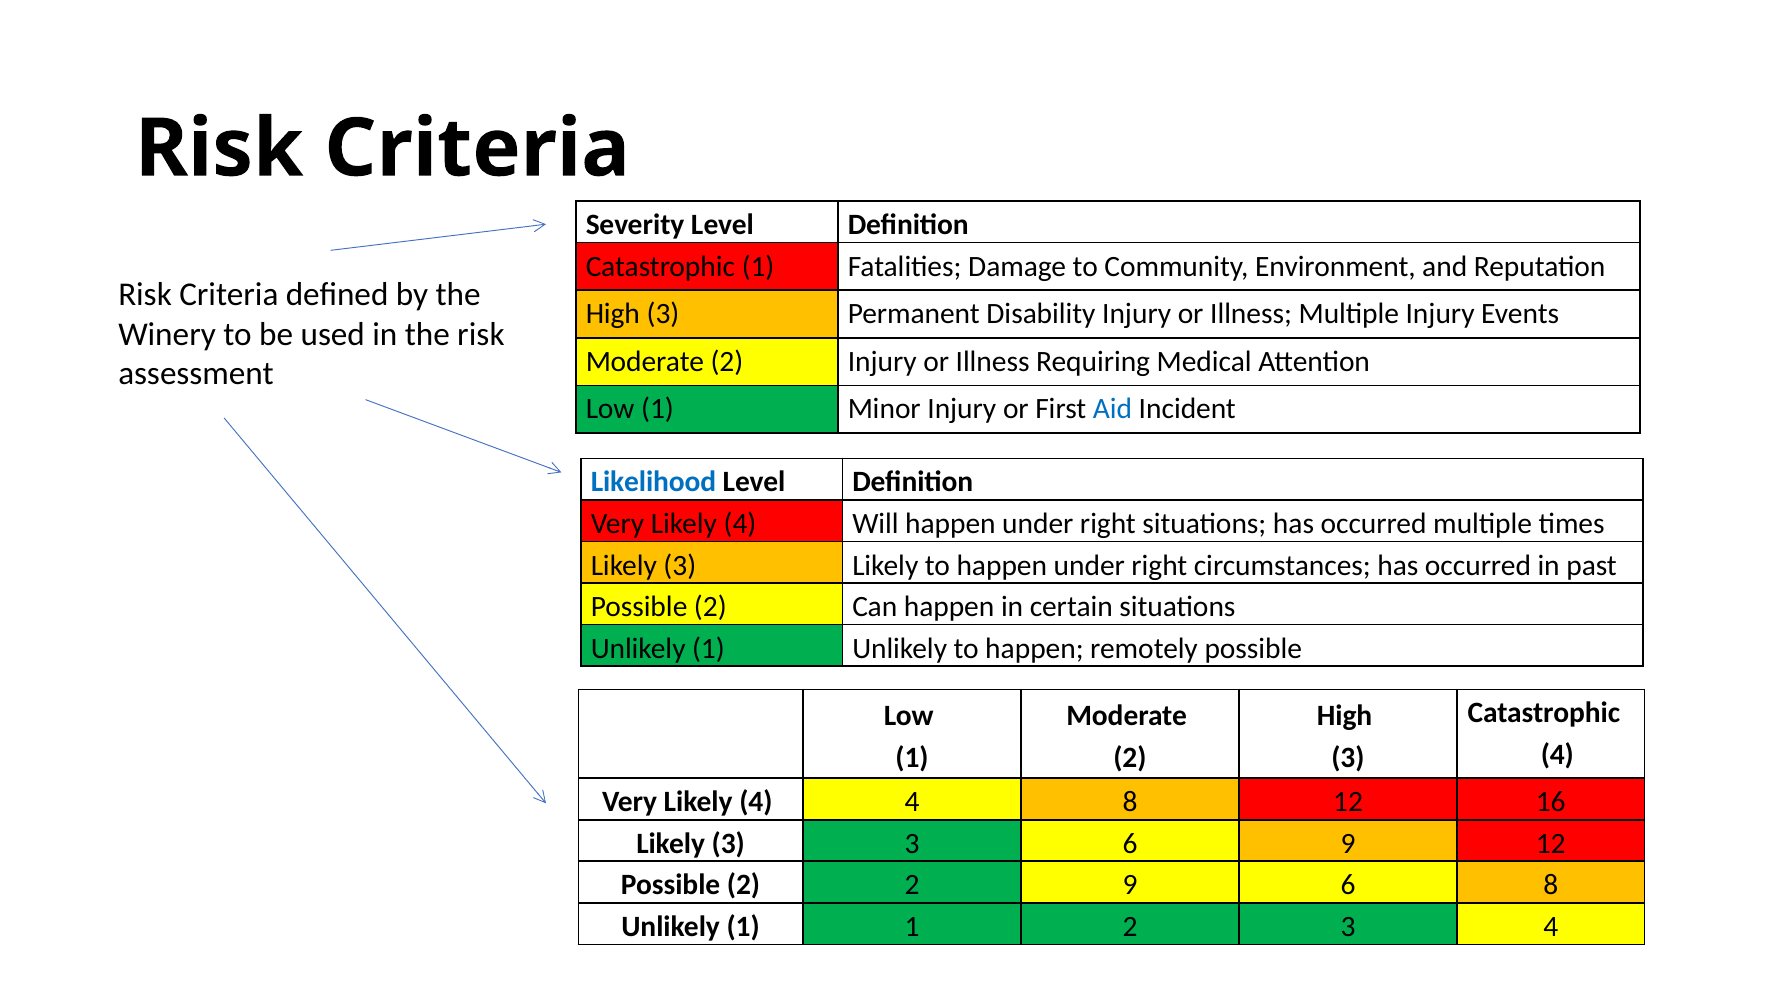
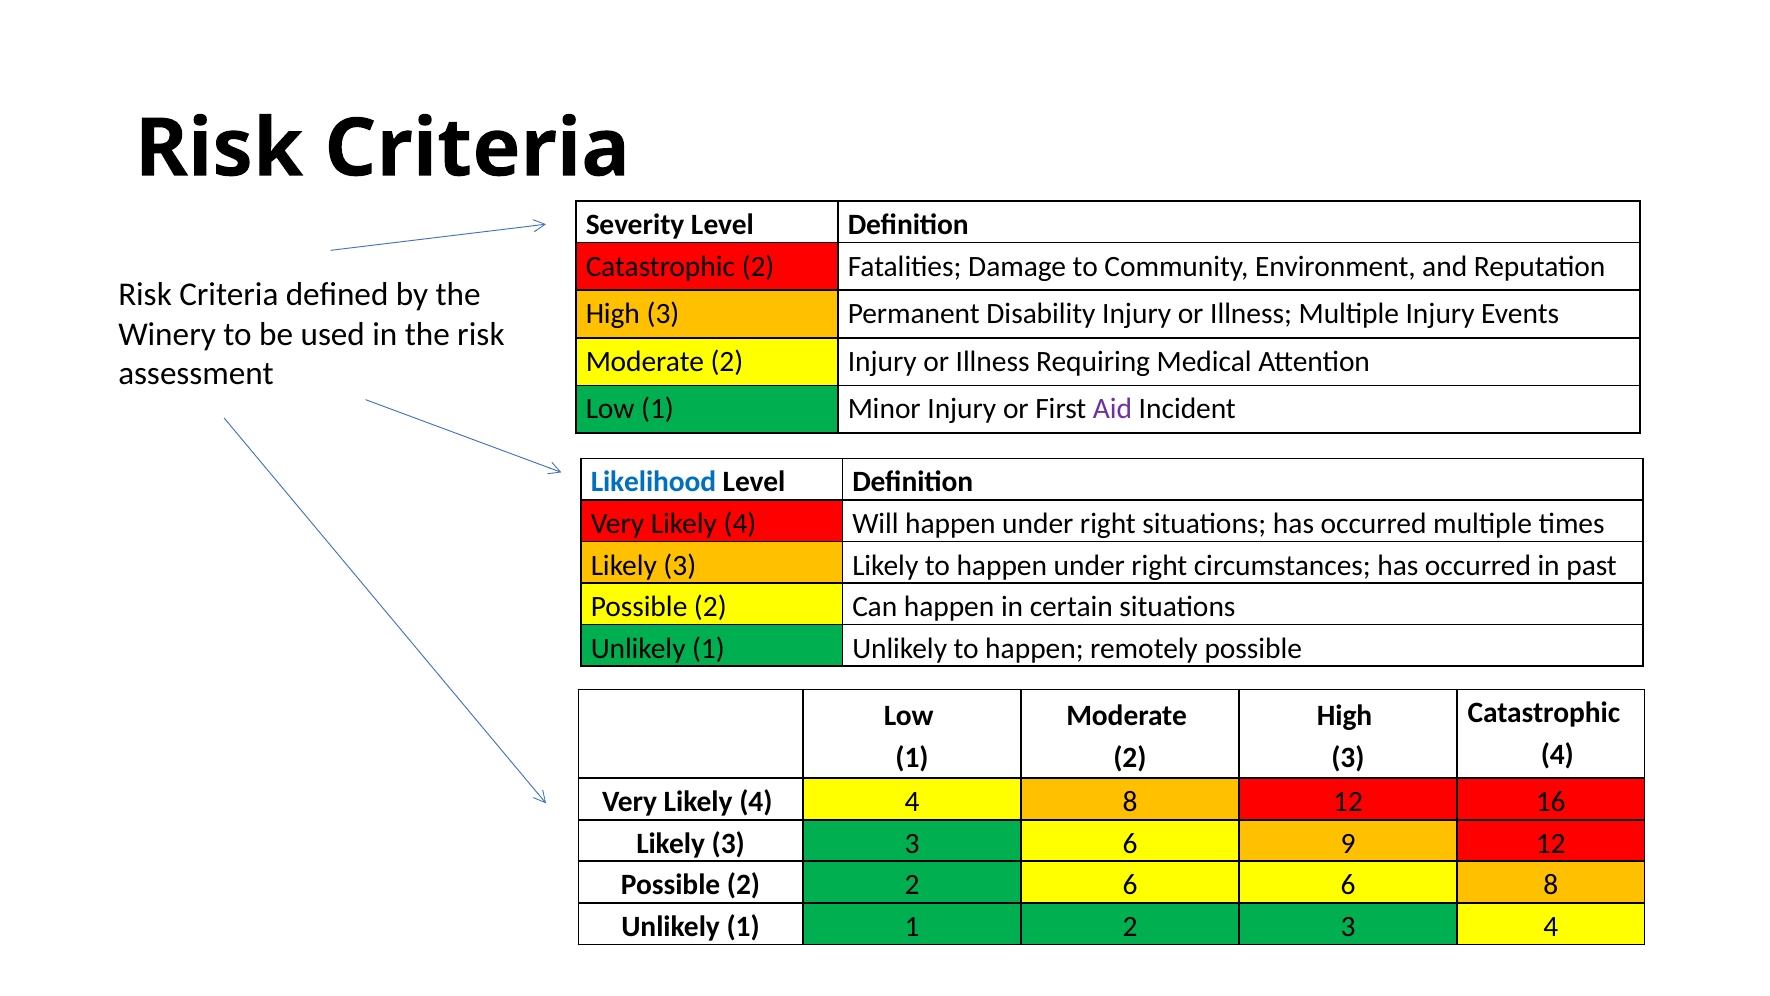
Catastrophic 1: 1 -> 2 (758, 266)
Aid colour: blue -> purple (1113, 409)
2 9: 9 -> 6 (1130, 885)
